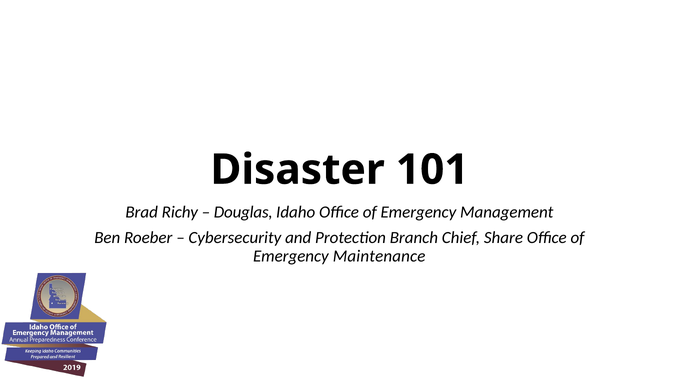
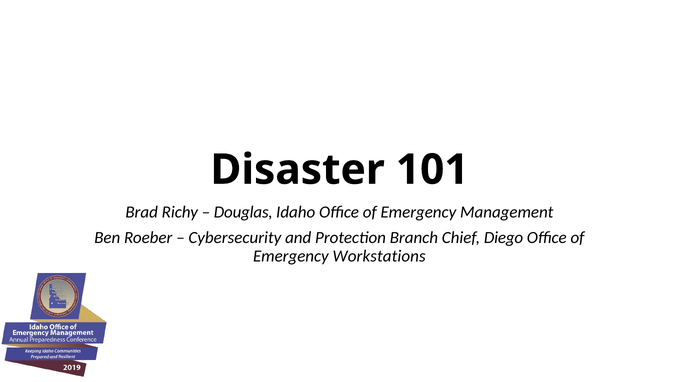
Share: Share -> Diego (504, 238)
Maintenance: Maintenance -> Workstations (379, 256)
